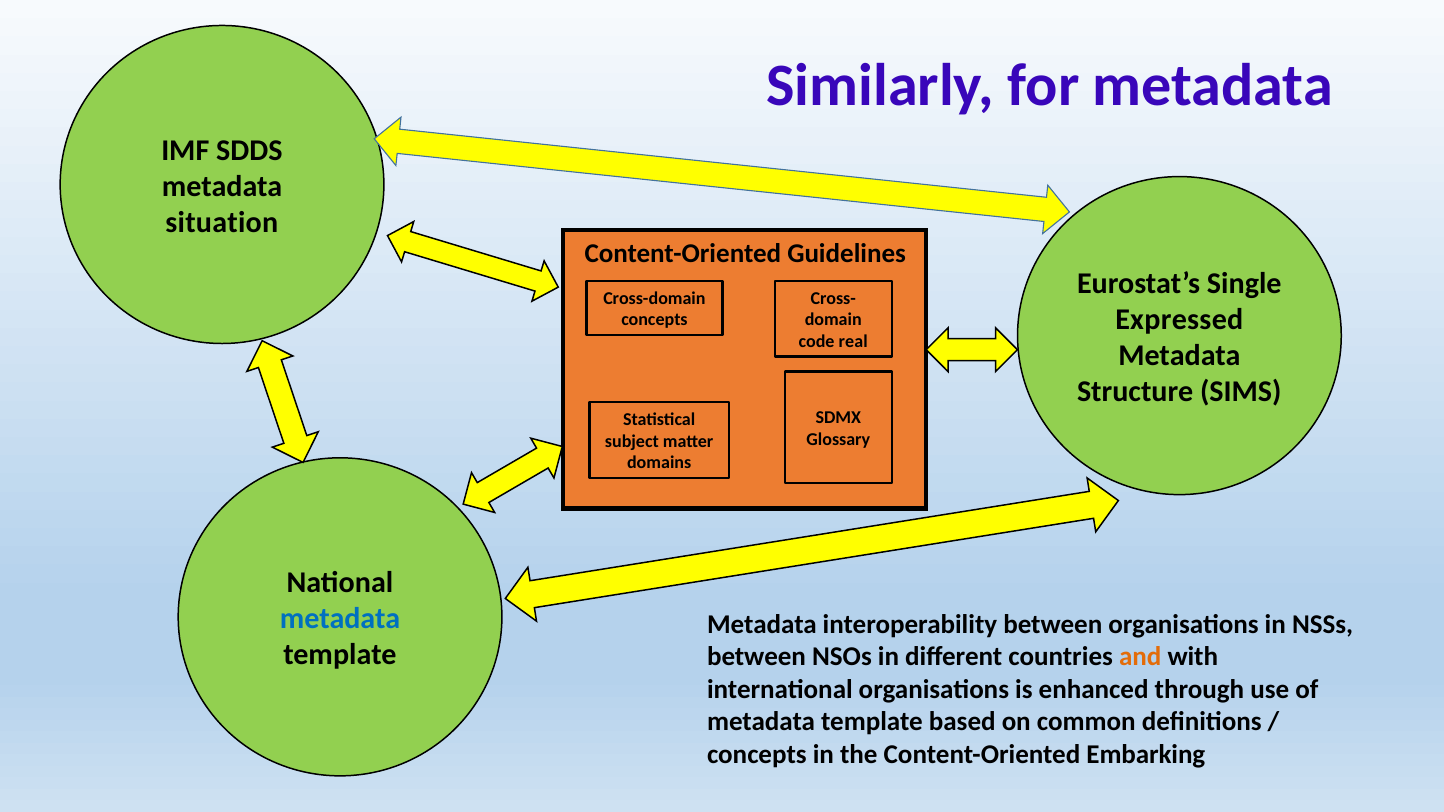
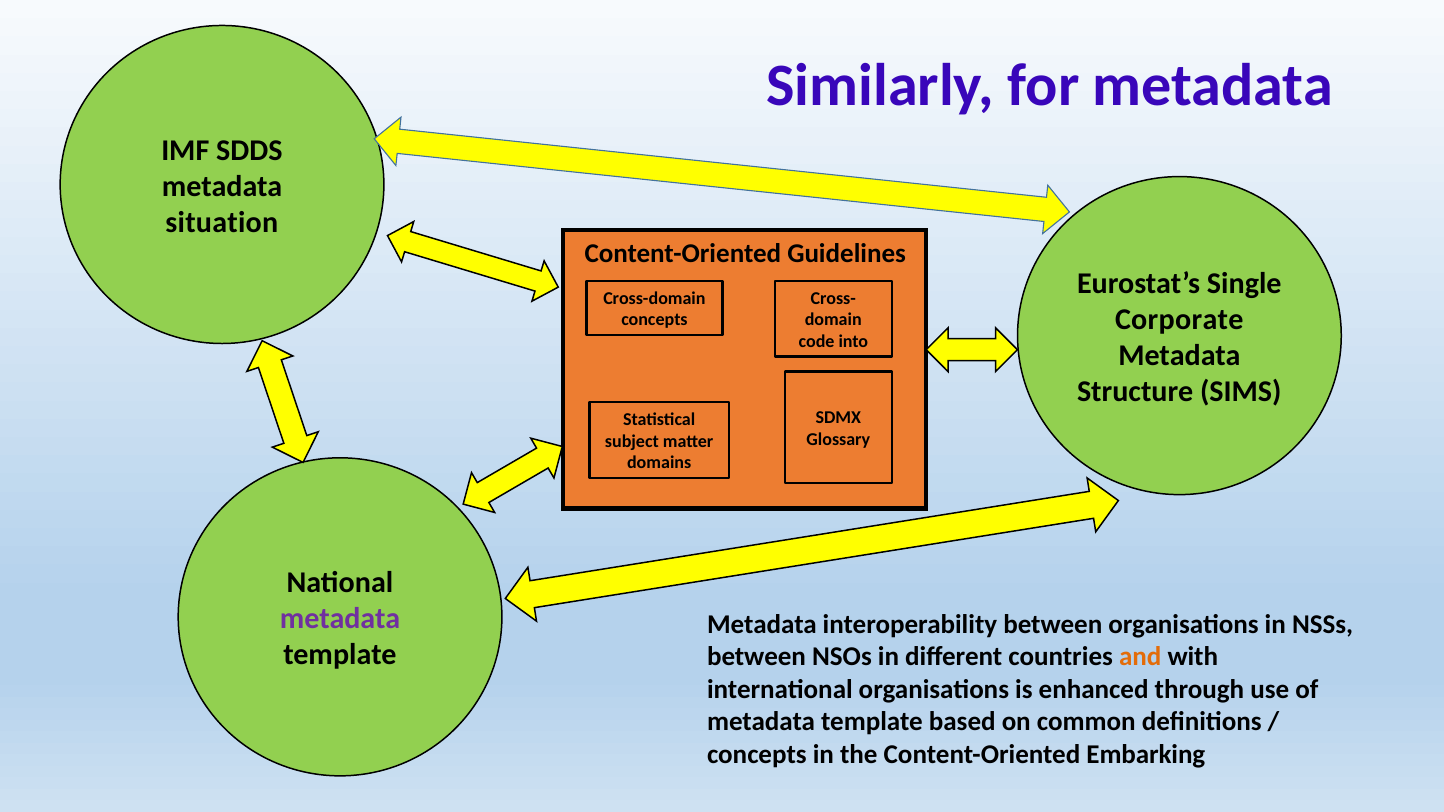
Expressed: Expressed -> Corporate (1179, 320)
real: real -> into (853, 342)
metadata colour: blue -> purple (340, 619)
